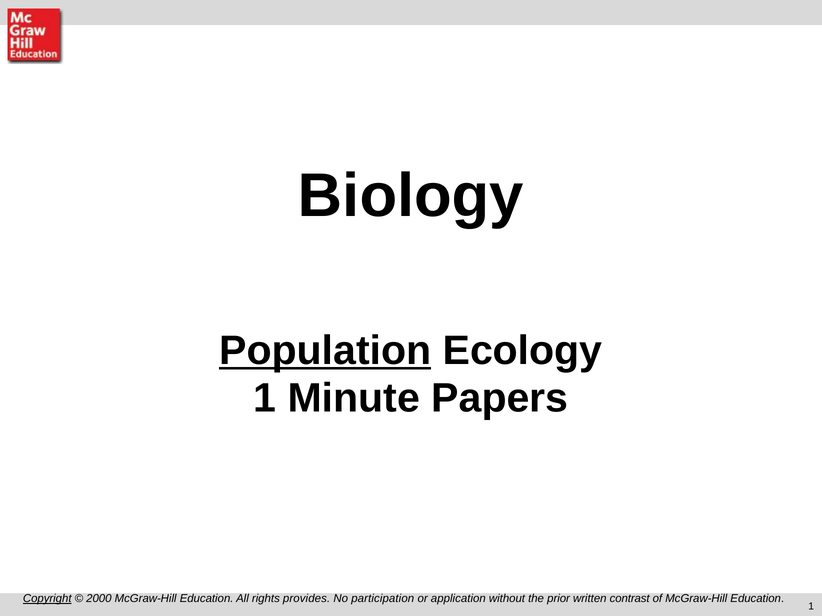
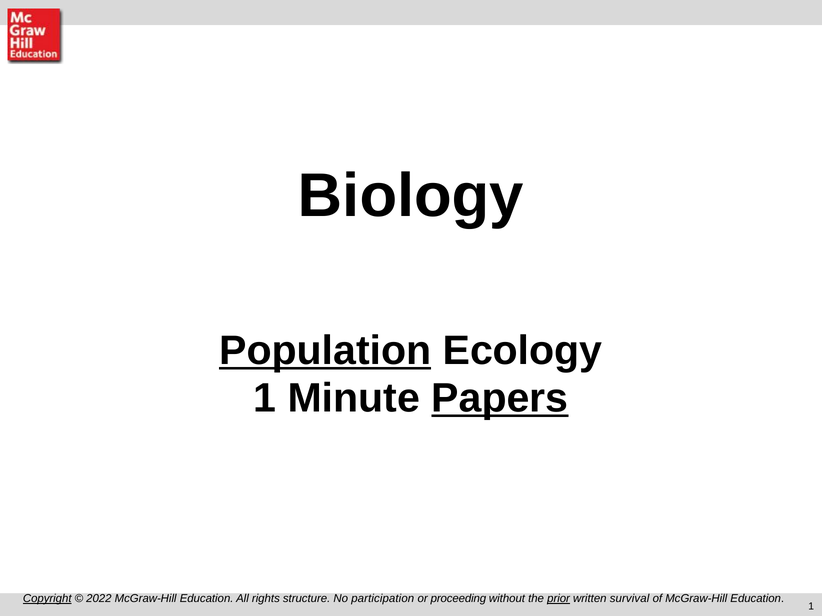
Papers underline: none -> present (500, 398)
2000: 2000 -> 2022 (99, 599)
provides: provides -> structure (307, 599)
application: application -> proceeding (458, 599)
prior underline: none -> present (559, 599)
contrast: contrast -> survival (630, 599)
